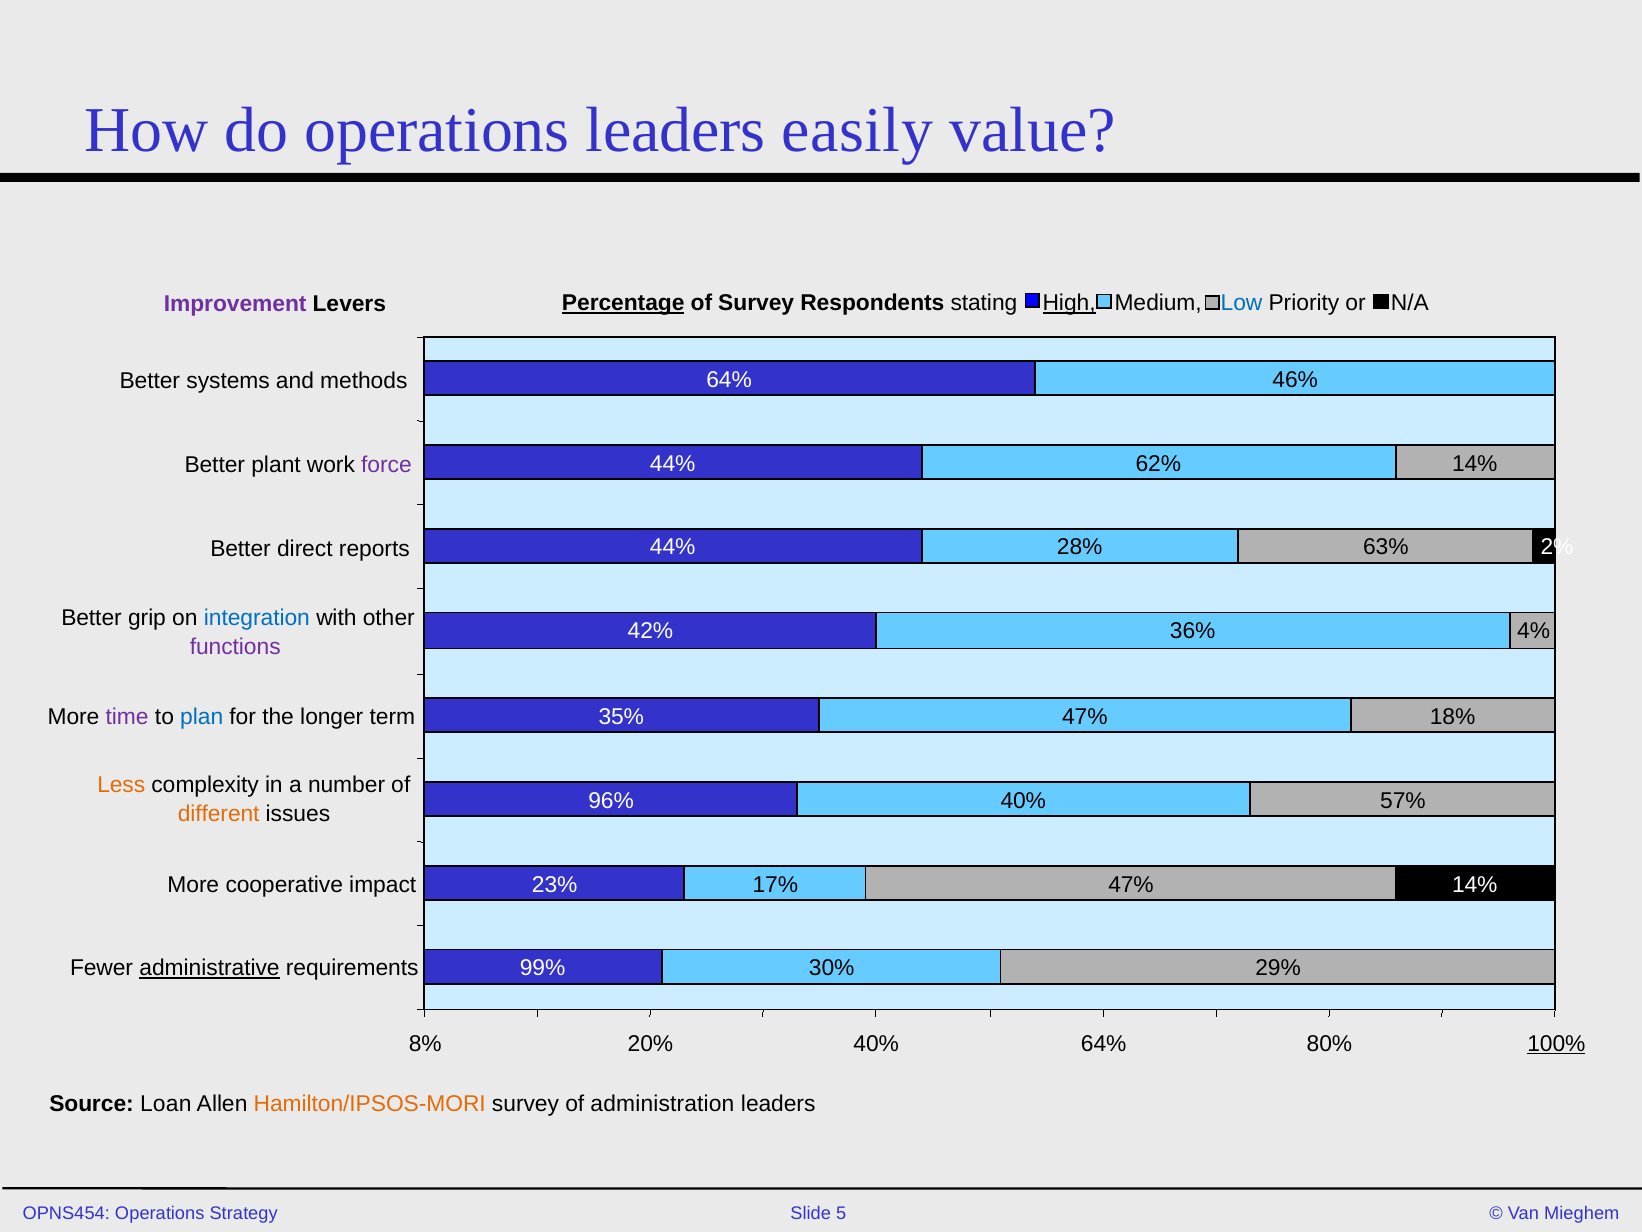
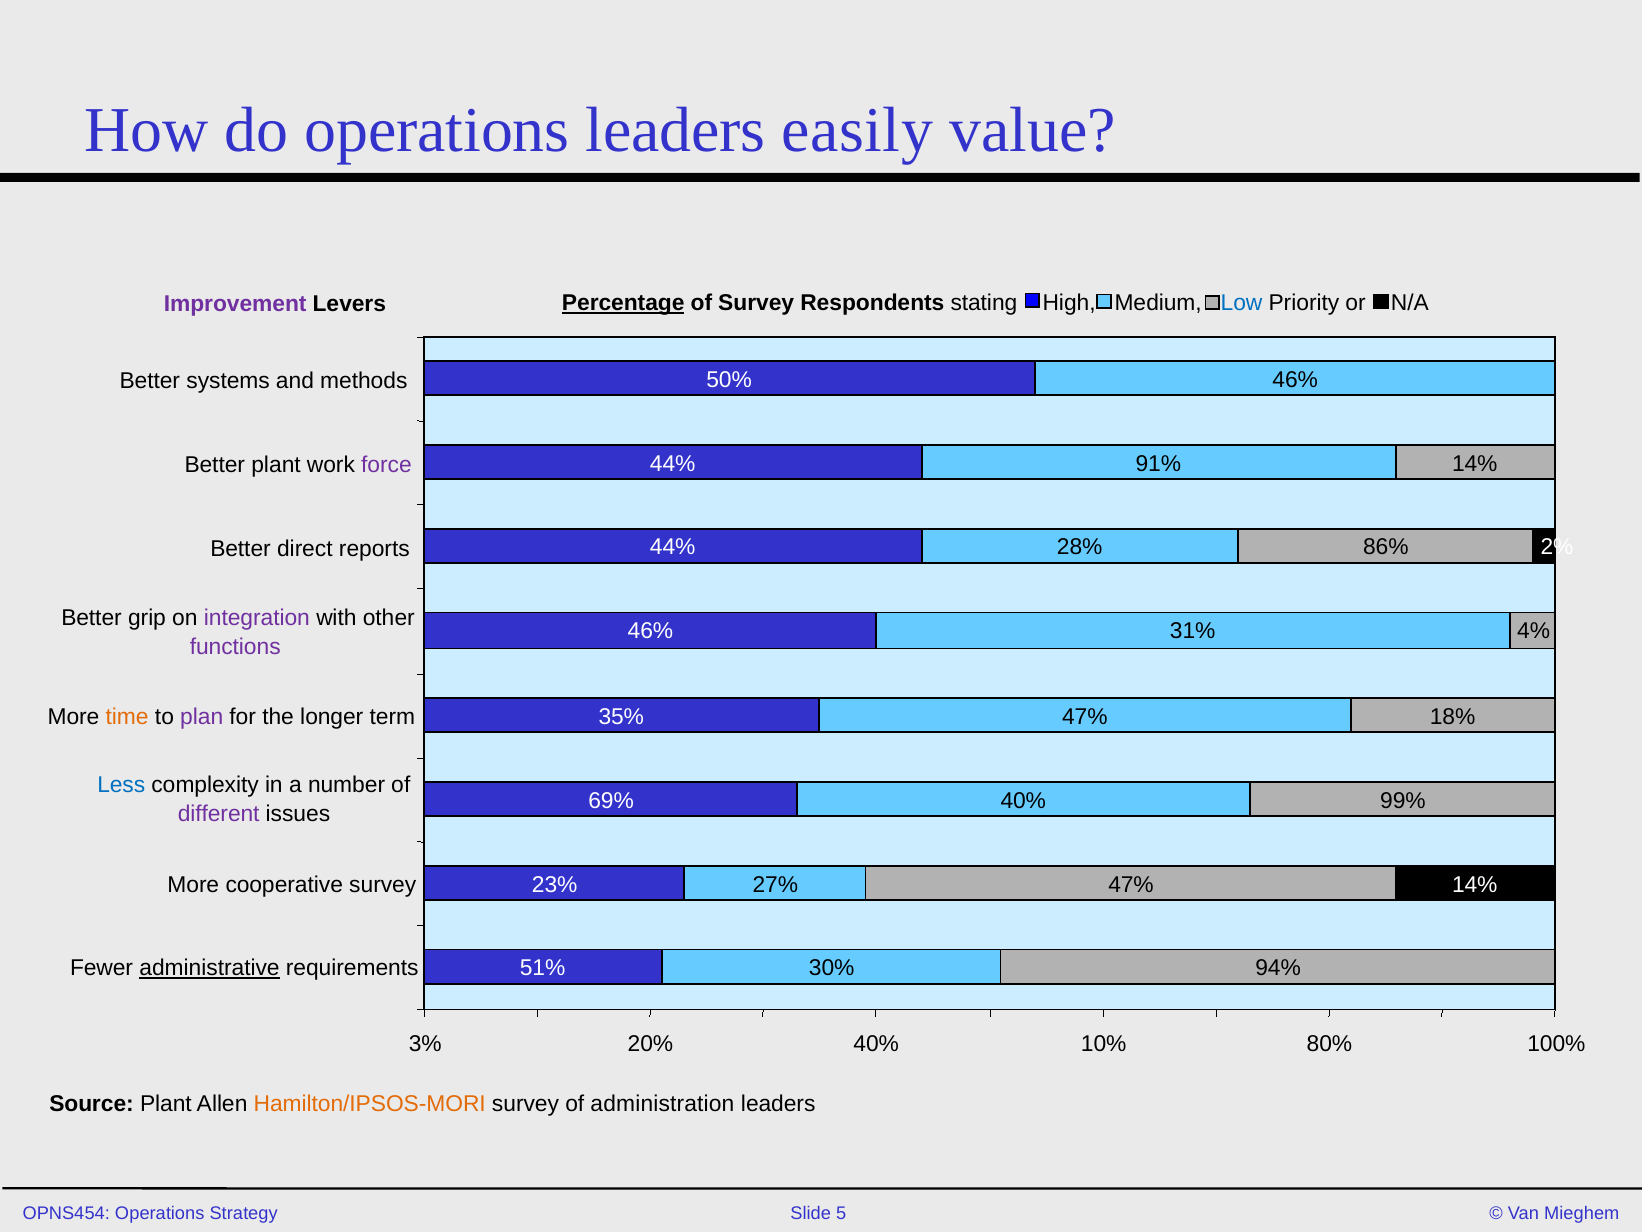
High underline: present -> none (1069, 303)
64%: 64% -> 50% (729, 380)
62%: 62% -> 91% (1158, 463)
63%: 63% -> 86% (1386, 547)
integration colour: blue -> purple (257, 617)
42%: 42% -> 46% (650, 631)
36%: 36% -> 31% (1193, 631)
time colour: purple -> orange (127, 717)
plan colour: blue -> purple (202, 717)
Less colour: orange -> blue (121, 785)
96%: 96% -> 69% (611, 800)
57%: 57% -> 99% (1403, 800)
different colour: orange -> purple (219, 814)
cooperative impact: impact -> survey (383, 884)
17%: 17% -> 27% (775, 884)
99%: 99% -> 51% (543, 968)
29%: 29% -> 94% (1278, 968)
8%: 8% -> 3% (425, 1043)
40% 64%: 64% -> 10% (1104, 1043)
100% underline: present -> none (1556, 1043)
Source Loan: Loan -> Plant (166, 1104)
